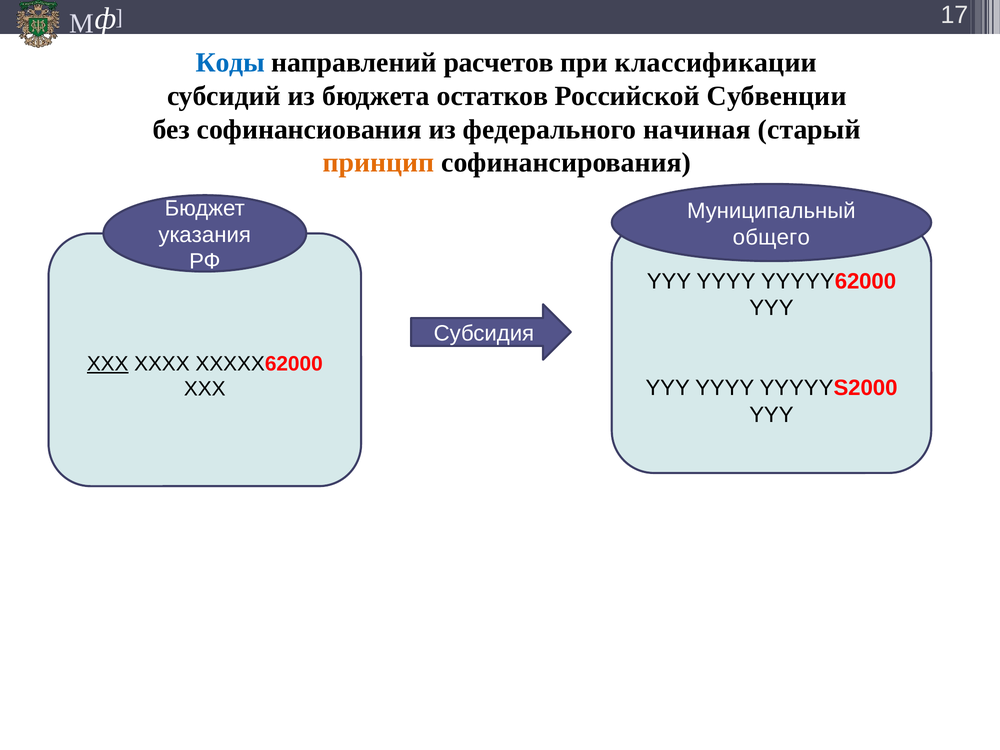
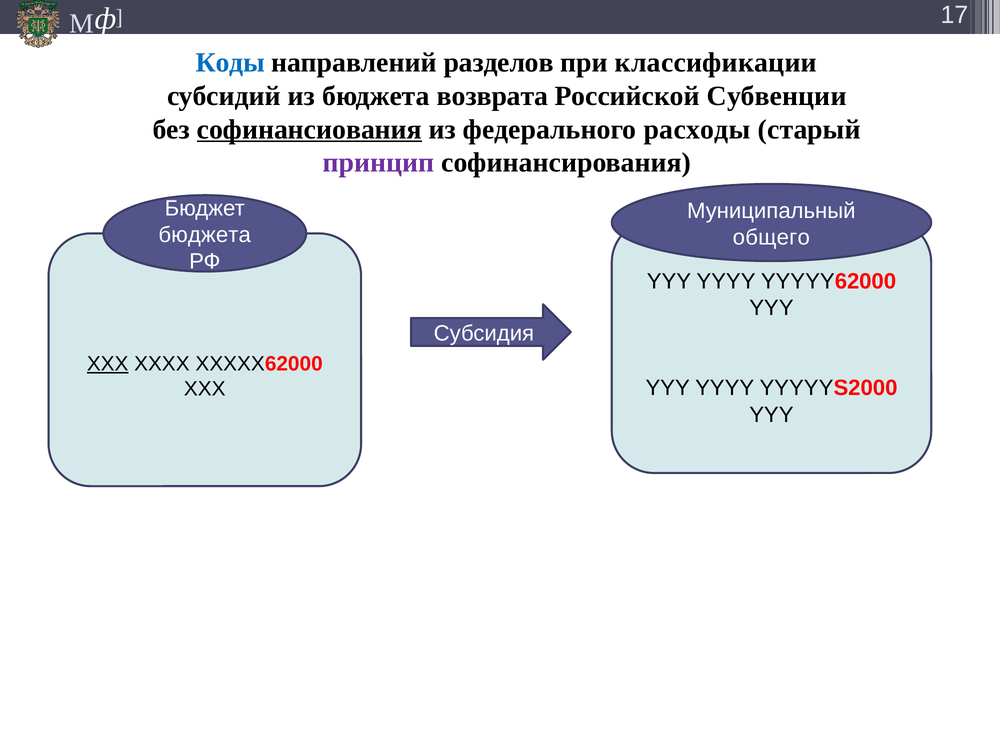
расчетов: расчетов -> разделов (499, 63)
остатков: остатков -> возврата (492, 96)
софинансиования underline: none -> present (309, 129)
начиная: начиная -> расходы (697, 129)
принцип colour: orange -> purple (378, 163)
указания: указания -> бюджета (205, 235)
